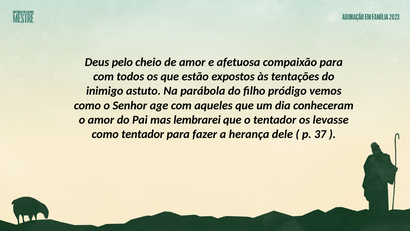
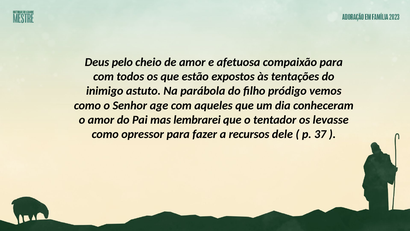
como tentador: tentador -> opressor (143, 134)
herança: herança -> recursos (249, 134)
